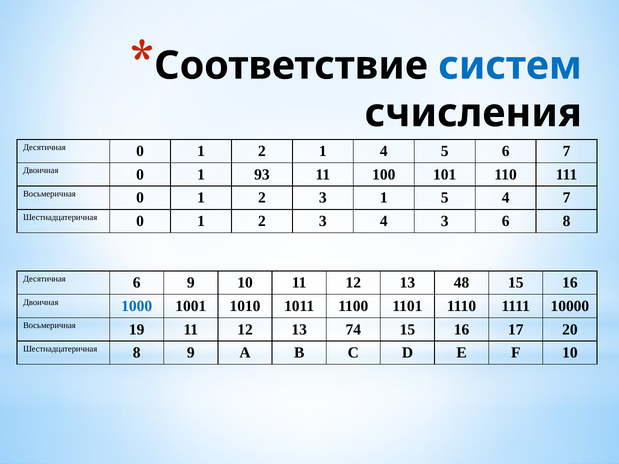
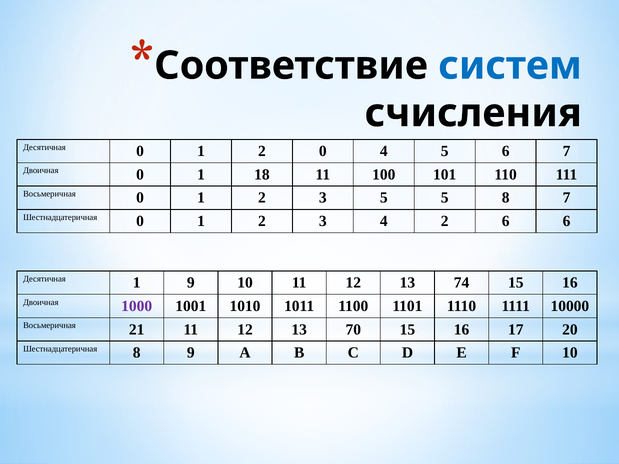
2 1: 1 -> 0 (323, 151)
93: 93 -> 18 (262, 175)
3 1: 1 -> 5 (384, 198)
5 4: 4 -> 8 (506, 198)
4 3: 3 -> 2 (445, 221)
6 8: 8 -> 6 (567, 221)
Десятичная 6: 6 -> 1 (137, 283)
48: 48 -> 74 (462, 283)
1000 colour: blue -> purple (137, 306)
19: 19 -> 21 (137, 330)
74: 74 -> 70 (353, 330)
